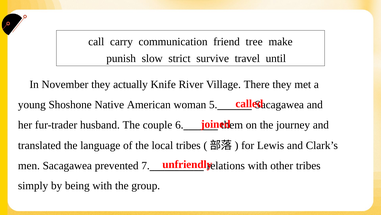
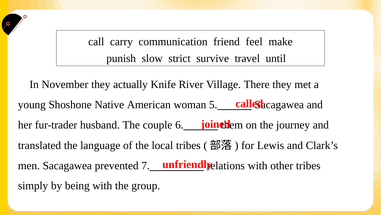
tree: tree -> feel (254, 41)
